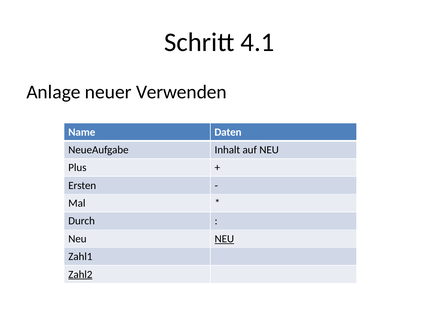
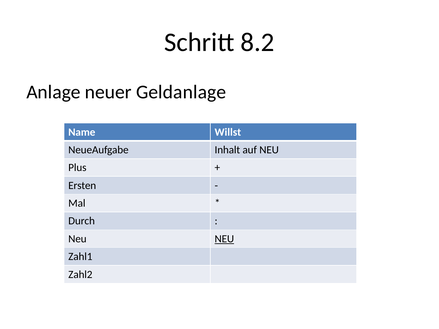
4.1: 4.1 -> 8.2 (257, 42)
Verwenden: Verwenden -> Geldanlage (181, 92)
Daten: Daten -> Willst (228, 132)
Zahl2 underline: present -> none (80, 275)
